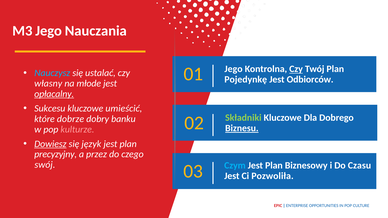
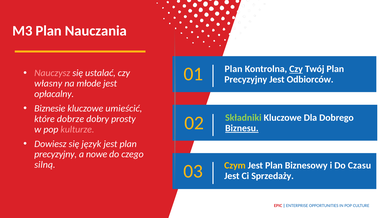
M3 Jego: Jego -> Plan (49, 31)
01 Jego: Jego -> Plan (233, 69)
Nauczysz colour: light blue -> pink (52, 73)
Pojedynkę: Pojedynkę -> Precyzyjny (246, 80)
opłacalny underline: present -> none (54, 94)
Sukcesu: Sukcesu -> Biznesie (50, 109)
banku: banku -> prosty (123, 119)
Dowiesz underline: present -> none (50, 144)
przez: przez -> nowe (97, 154)
swój: swój -> silną (45, 165)
Czym colour: light blue -> yellow (235, 166)
Pozwoliła: Pozwoliła -> Sprzedaży (273, 176)
